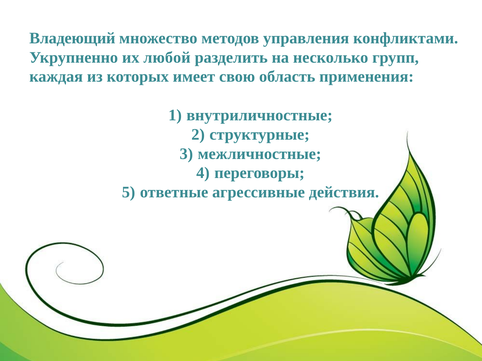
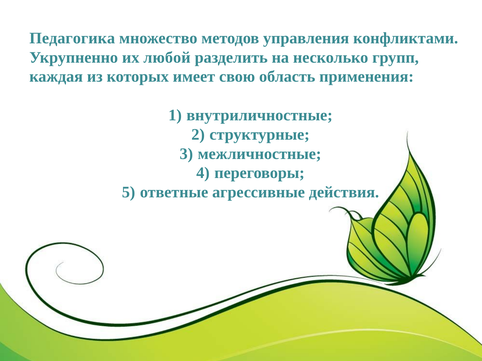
Владеющий: Владеющий -> Педагогика (72, 38)
